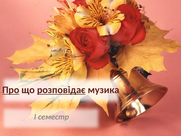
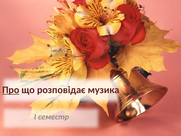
розповідає underline: present -> none (61, 90)
